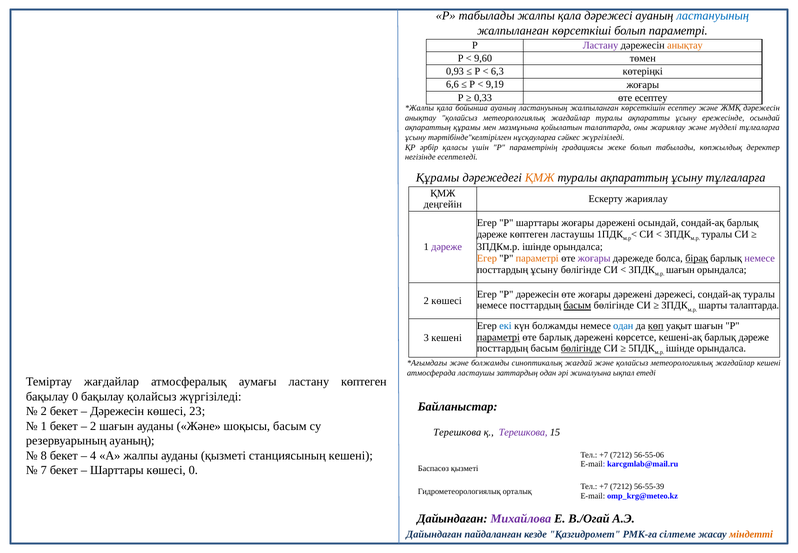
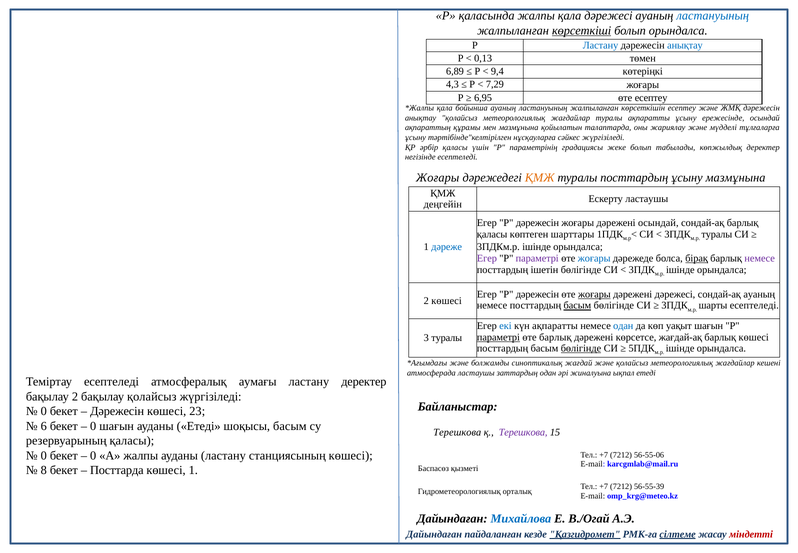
Р табылады: табылады -> қаласында (487, 16)
көрсеткіші underline: none -> present (582, 30)
болып параметрі: параметрі -> орындалса (678, 30)
Ластану colour: purple -> blue (601, 46)
анықтау colour: orange -> blue (685, 46)
9,60: 9,60 -> 0,13 (483, 58)
0,93: 0,93 -> 6,89 (455, 71)
6,3: 6,3 -> 9,4 (497, 71)
6,6: 6,6 -> 4,3 (452, 84)
9,19: 9,19 -> 7,29 (495, 84)
0,33: 0,33 -> 6,95 (483, 98)
Құрамы: Құрамы -> Жоғары (438, 177)
туралы ақпараттың: ақпараттың -> посттардың (634, 177)
ұсыну тұлғаларға: тұлғаларға -> мазмұнына (736, 177)
Ескерту жариялау: жариялау -> ластаушы (647, 199)
шарттары: шарттары -> дәрежесін (537, 223)
дәреже: дәреже -> қаласы (492, 234)
көптеген ластаушы: ластаушы -> шарттары (573, 234)
дәреже colour: purple -> blue (447, 247)
Егер colour: orange -> purple (487, 258)
параметрі colour: orange -> purple (537, 258)
жоғары colour: purple -> blue (594, 258)
посттардың ұсыну: ұсыну -> ішетін (545, 269)
шағын: шағын -> ішінде (680, 269)
жоғары underline: none -> present (594, 294)
сондай-ақ туралы: туралы -> ауаның (759, 294)
шарты талаптарда: талаптарда -> есептеледі (754, 305)
күн болжамды: болжамды -> ақпаратты (555, 326)
көп underline: present -> none (656, 326)
кешені-ақ: кешені-ақ -> жағдай-ақ (680, 337)
дәреже: дәреже -> көшесі (754, 337)
3 кешені: кешені -> туралы (447, 338)
Теміртау жағдайлар: жағдайлар -> есептеледі (111, 381)
ластану көптеген: көптеген -> деректер (364, 381)
бақылау 0: 0 -> 2 (75, 396)
2: 2 -> 0 (44, 411)
1: 1 -> 6 (44, 426)
2: 2 -> 0 (93, 426)
ауданы Және: Және -> Етеді (199, 426)
резервуарының ауаның: ауаның -> қаласы (132, 440)
8: 8 -> 0 (44, 455)
4: 4 -> 0 (93, 455)
ауданы қызметі: қызметі -> ластану (223, 455)
станциясының кешені: кешені -> көшесі (351, 455)
7: 7 -> 8 (44, 470)
Шарттары: Шарттары -> Посттарда (117, 470)
көшесі 0: 0 -> 1 (193, 470)
Михайлова colour: purple -> blue (521, 518)
Қазгидромет underline: none -> present (585, 534)
сілтеме underline: none -> present (678, 534)
міндетті colour: orange -> red (751, 534)
